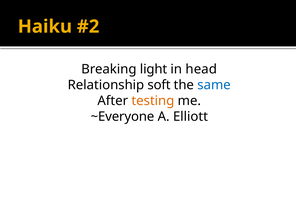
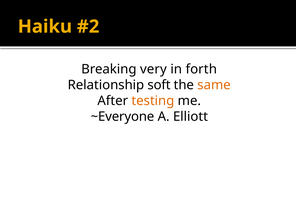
light: light -> very (153, 69)
head: head -> forth (201, 69)
same colour: blue -> orange (214, 85)
